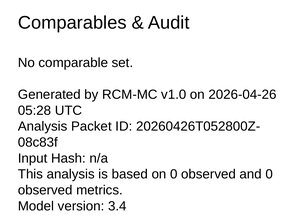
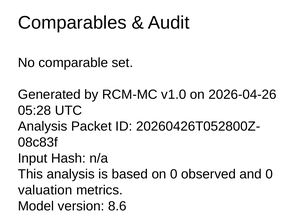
observed: observed -> valuation (45, 190)
3.4: 3.4 -> 8.6 (117, 206)
